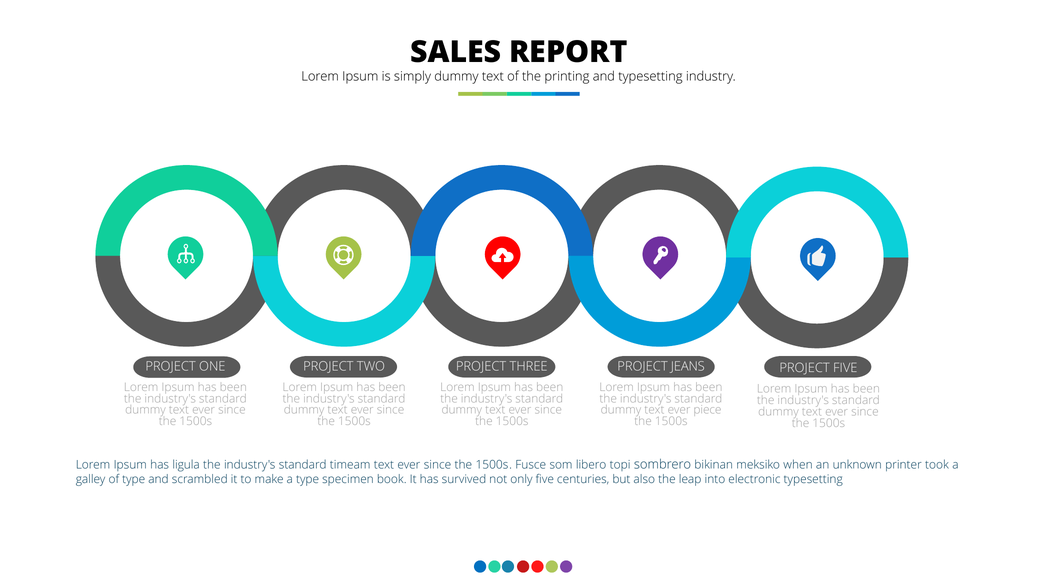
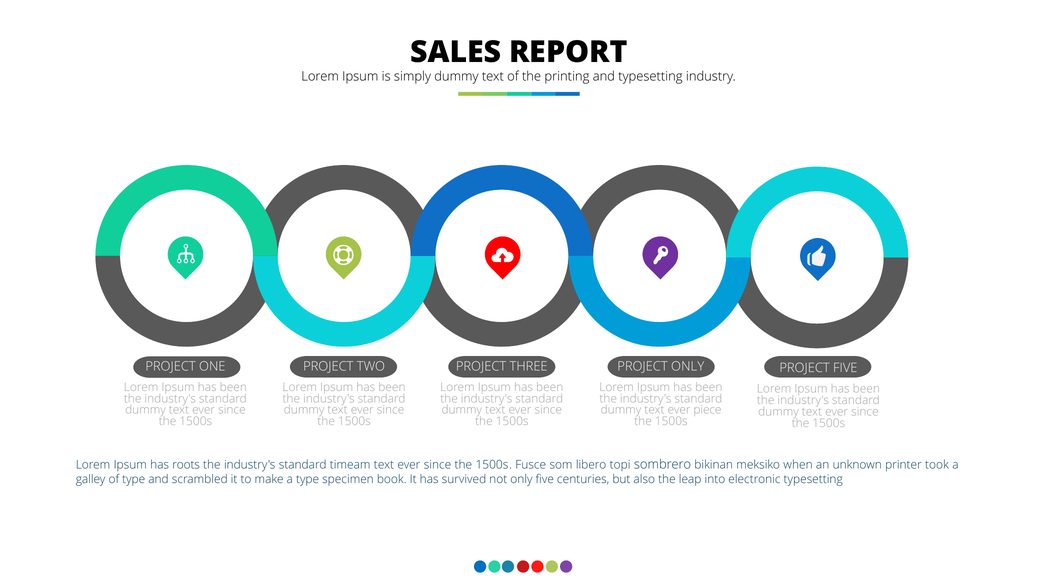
PROJECT JEANS: JEANS -> ONLY (688, 366)
ligula: ligula -> roots (186, 465)
